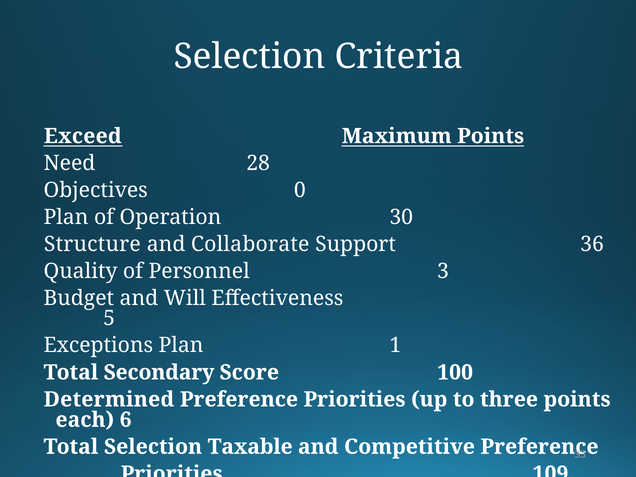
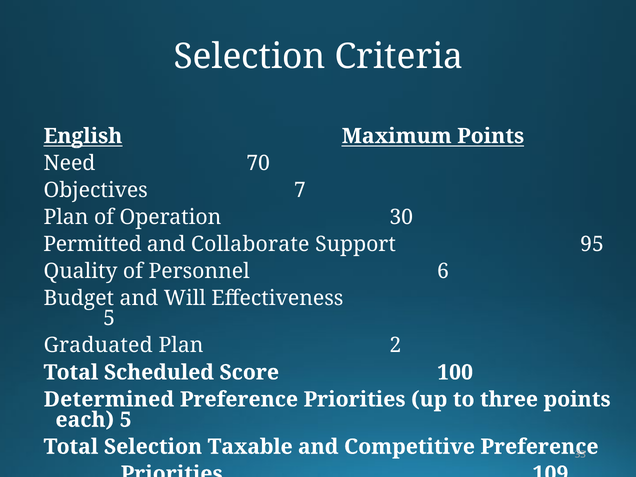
Exceed: Exceed -> English (83, 136)
28: 28 -> 70 (258, 163)
0: 0 -> 7 (300, 190)
Structure: Structure -> Permitted (93, 244)
36: 36 -> 95 (592, 244)
3: 3 -> 6 (443, 271)
Exceptions: Exceptions -> Graduated (98, 345)
1: 1 -> 2 (395, 345)
Secondary: Secondary -> Scheduled (159, 372)
each 6: 6 -> 5 (126, 420)
